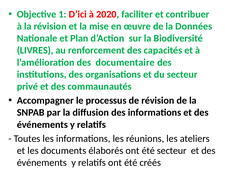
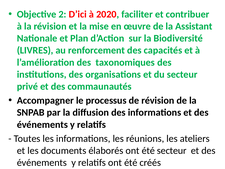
1: 1 -> 2 (63, 14)
Données: Données -> Assistant (194, 26)
documentaire: documentaire -> taxonomiques (125, 62)
